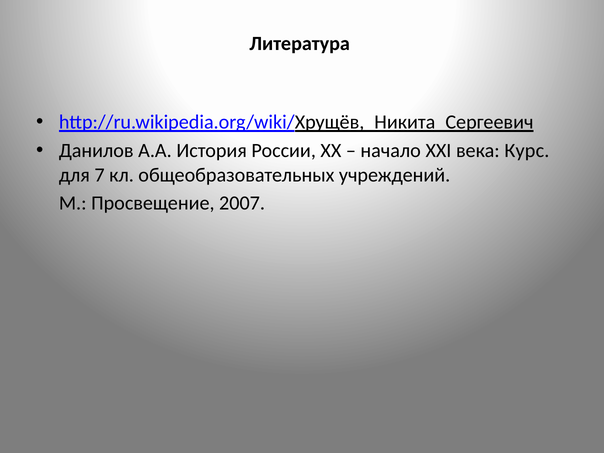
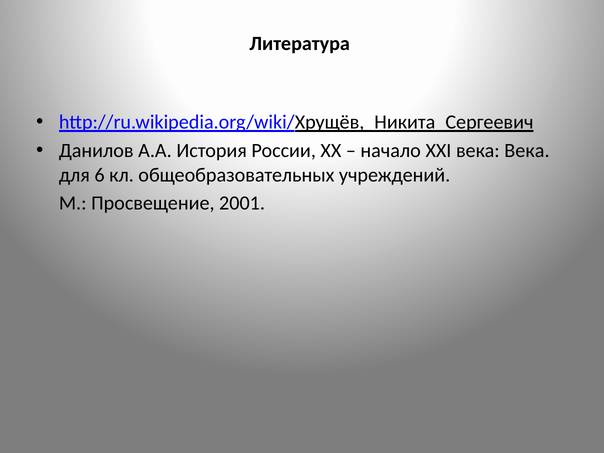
века Курс: Курс -> Века (527, 151)
7: 7 -> 6 (100, 175)
2007: 2007 -> 2001 (242, 203)
